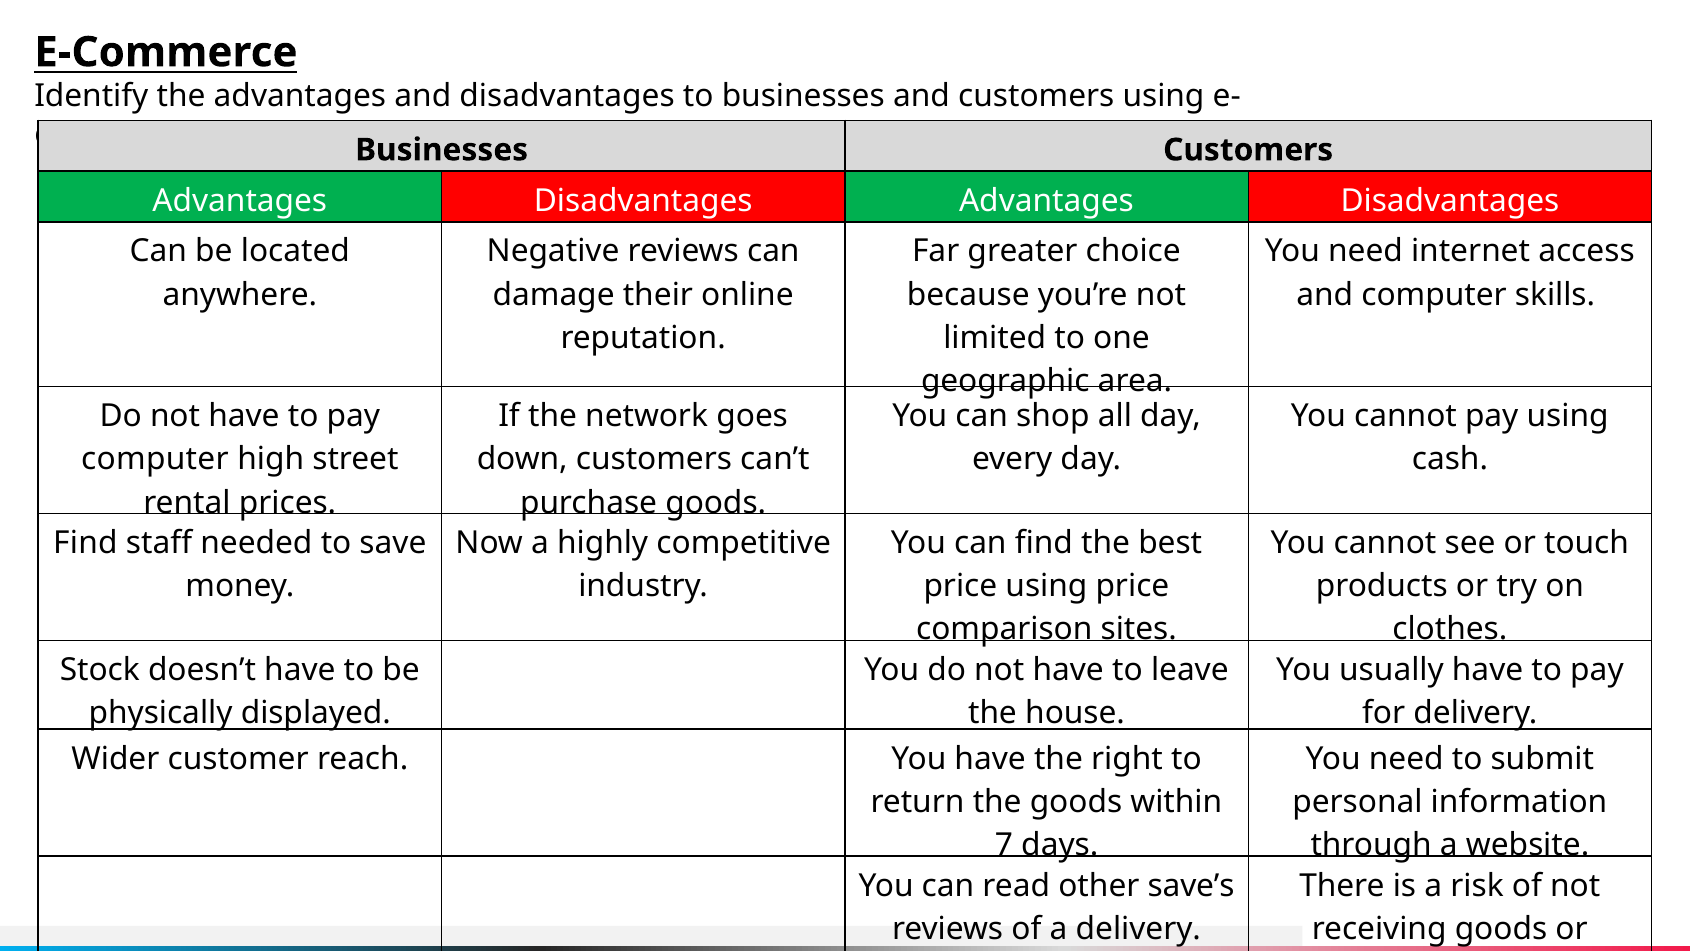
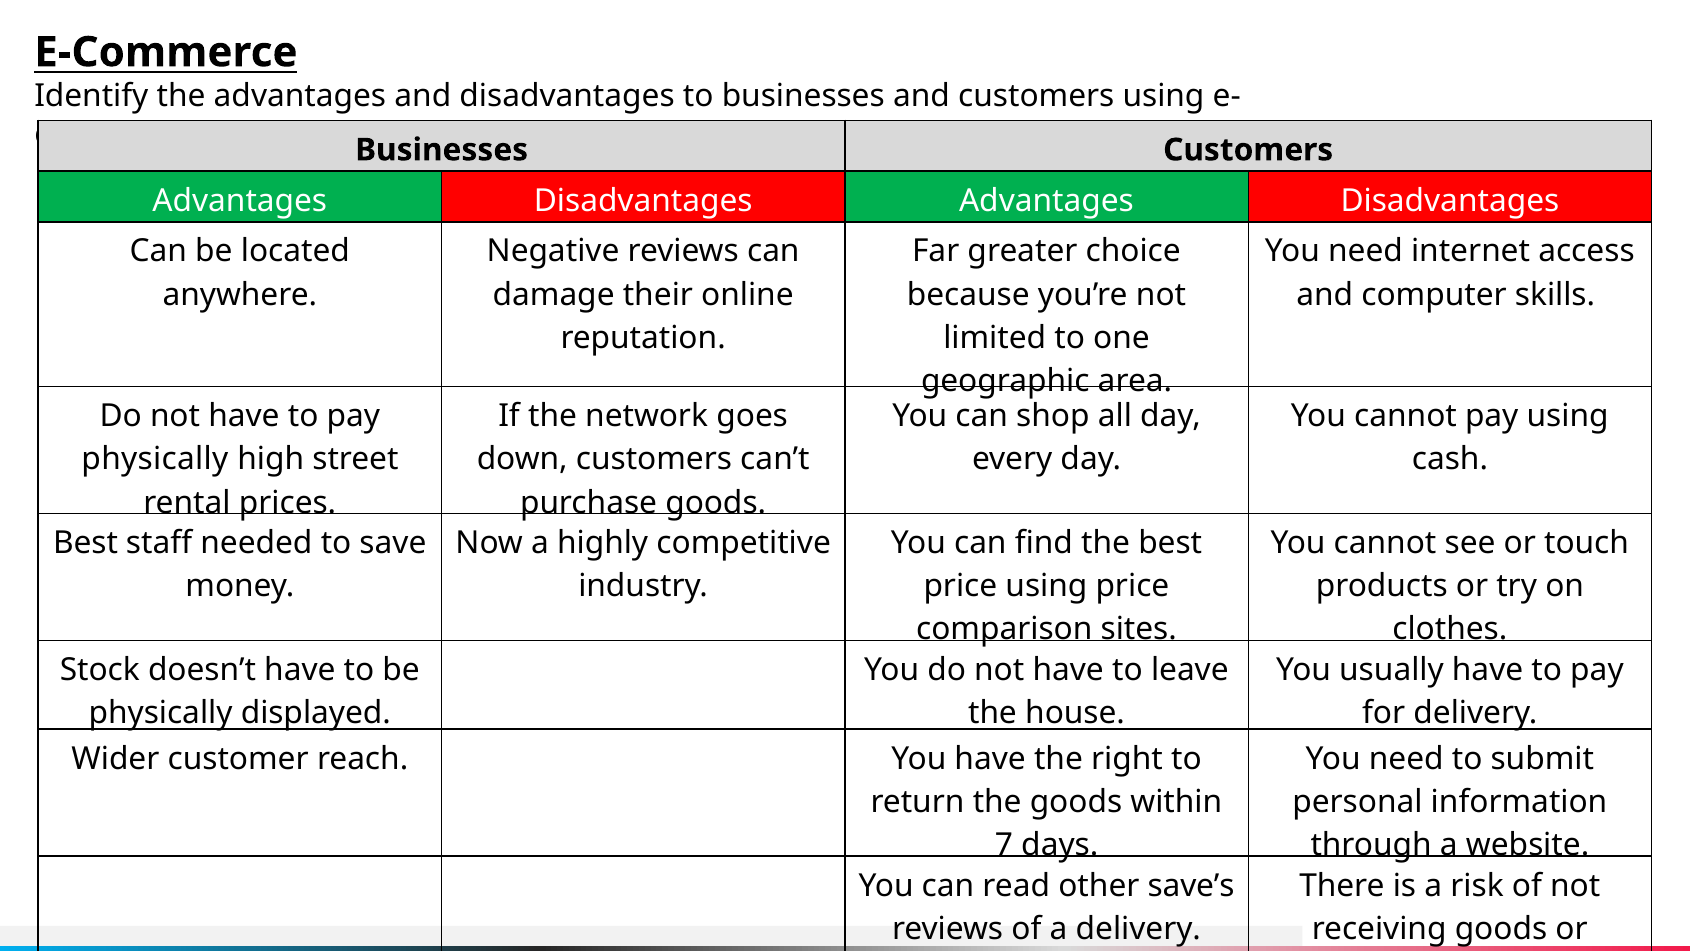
computer: computer -> physically (155, 459)
Find: Find -> Best (86, 543)
